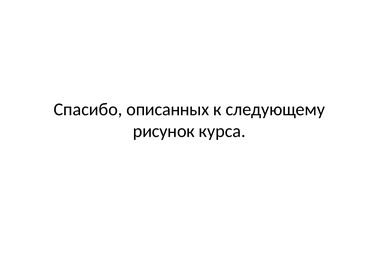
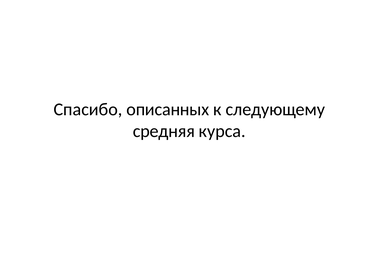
рисунок: рисунок -> средняя (164, 131)
